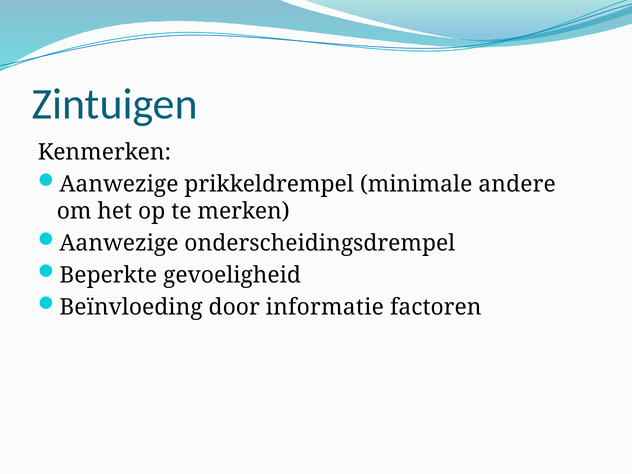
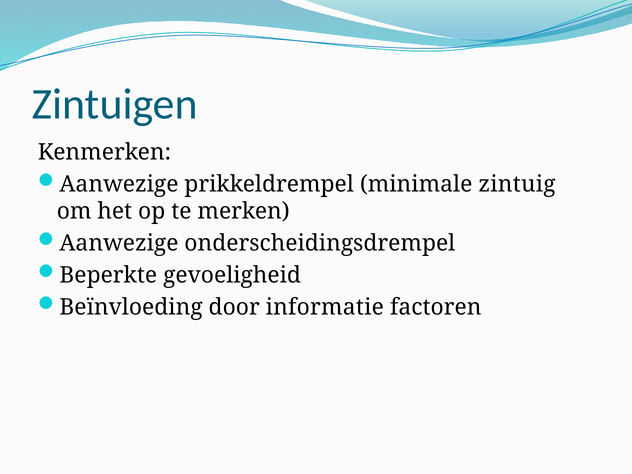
andere: andere -> zintuig (517, 184)
